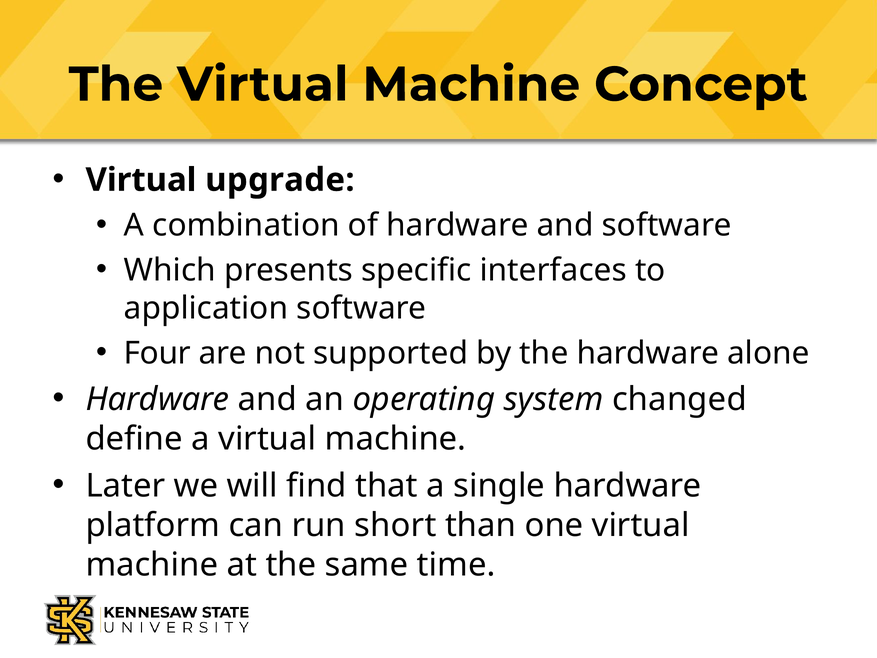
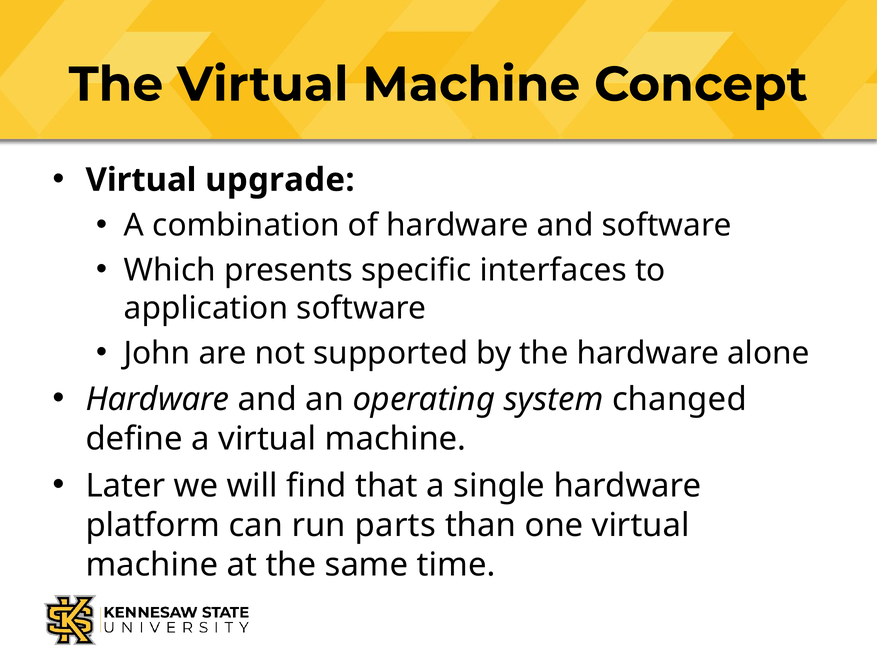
Four: Four -> John (157, 353)
short: short -> parts (395, 525)
